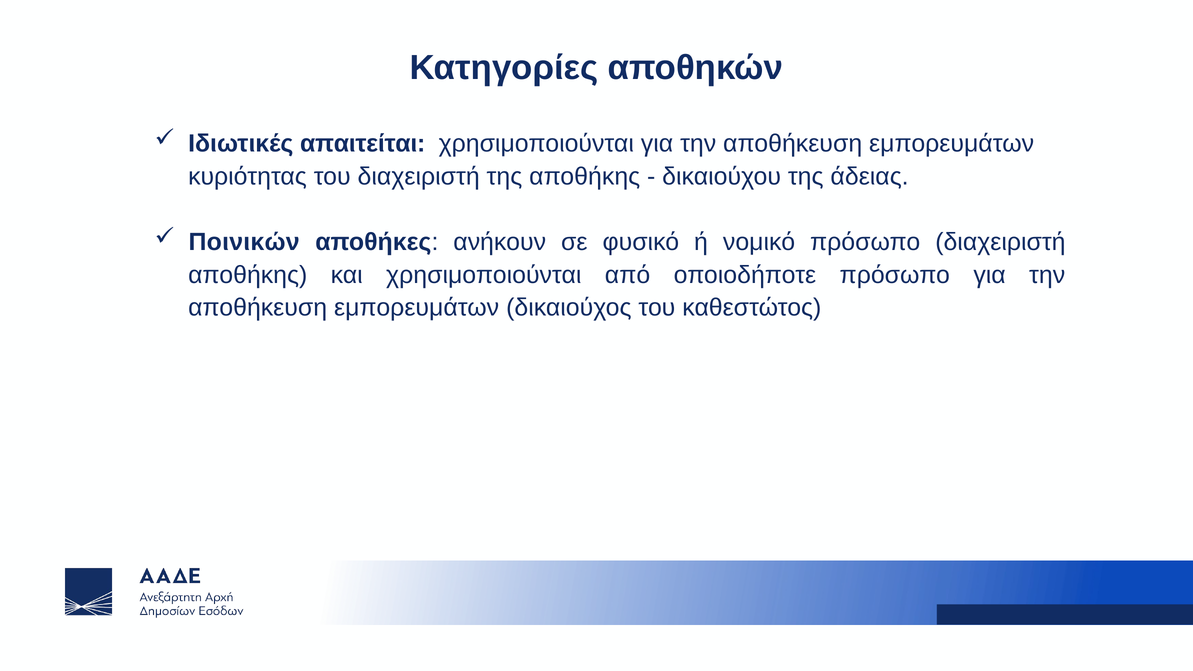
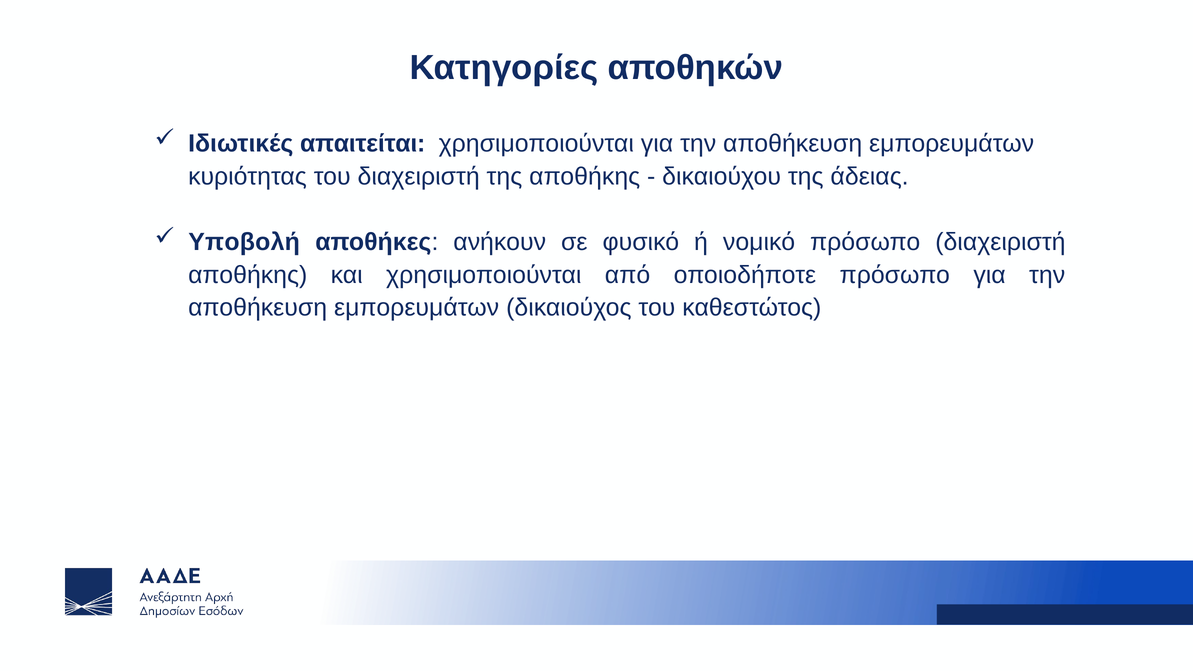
Ποινικών: Ποινικών -> Υποβολή (244, 242)
